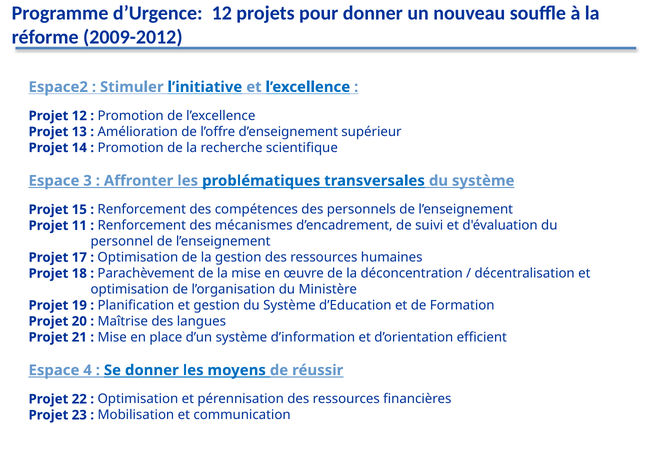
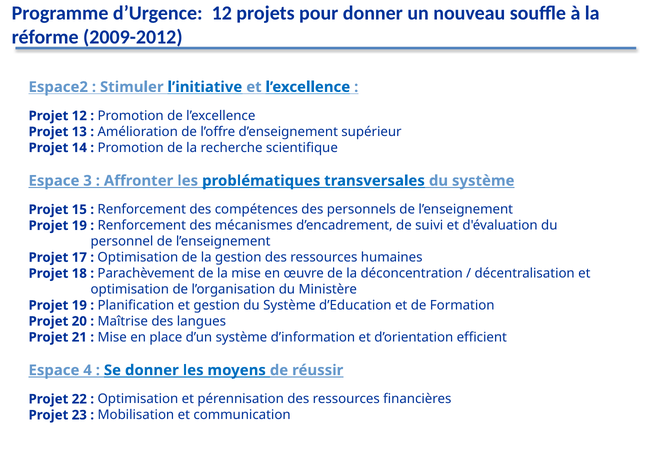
11: 11 -> 19 (79, 226)
